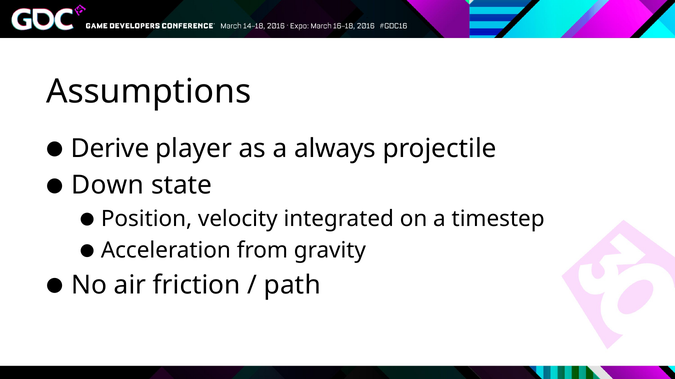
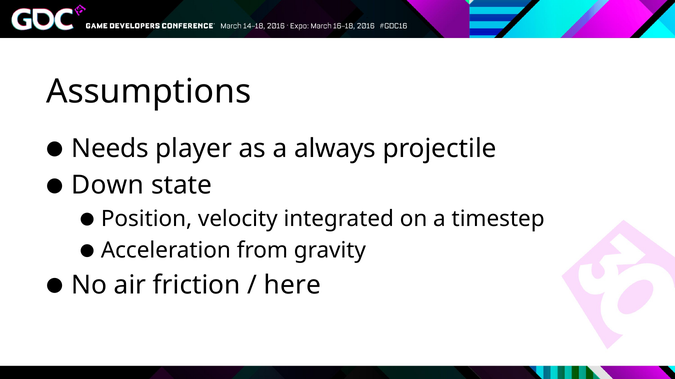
Derive: Derive -> Needs (110, 149)
path: path -> here (292, 285)
